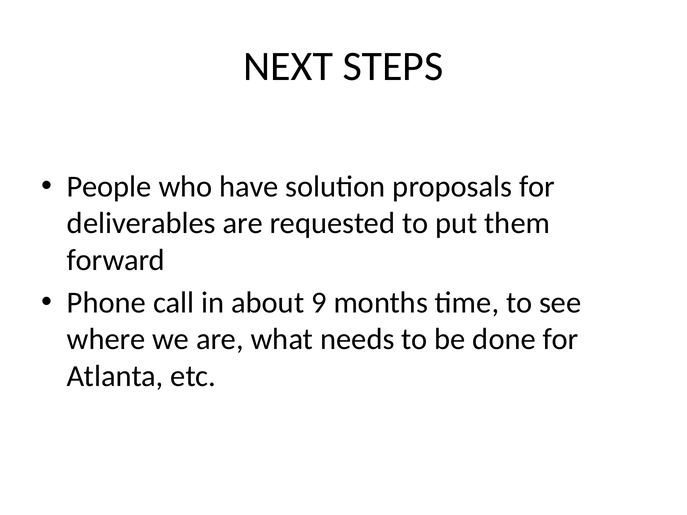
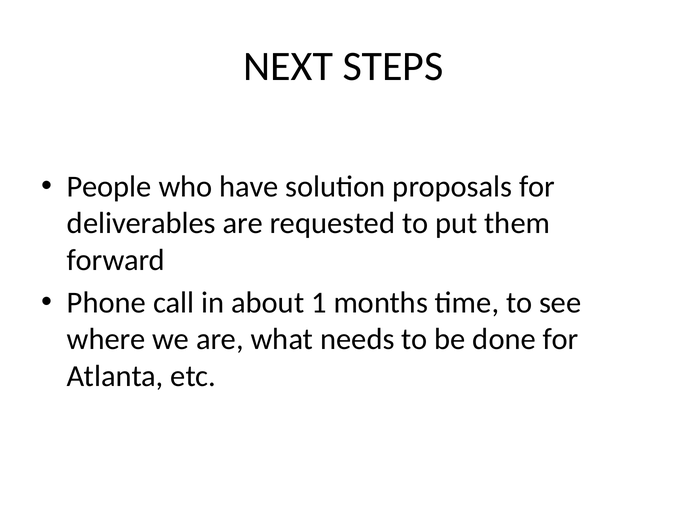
9: 9 -> 1 (319, 303)
